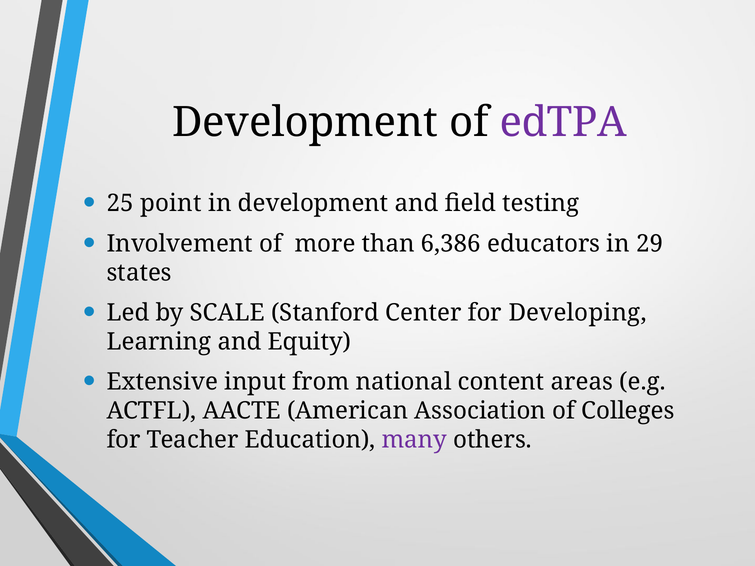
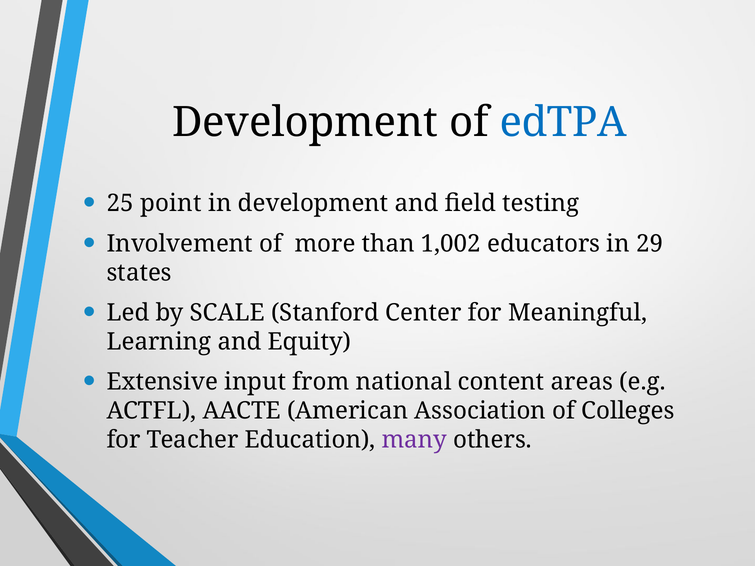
edTPA colour: purple -> blue (563, 122)
6,386: 6,386 -> 1,002 (451, 244)
Developing: Developing -> Meaningful (578, 313)
